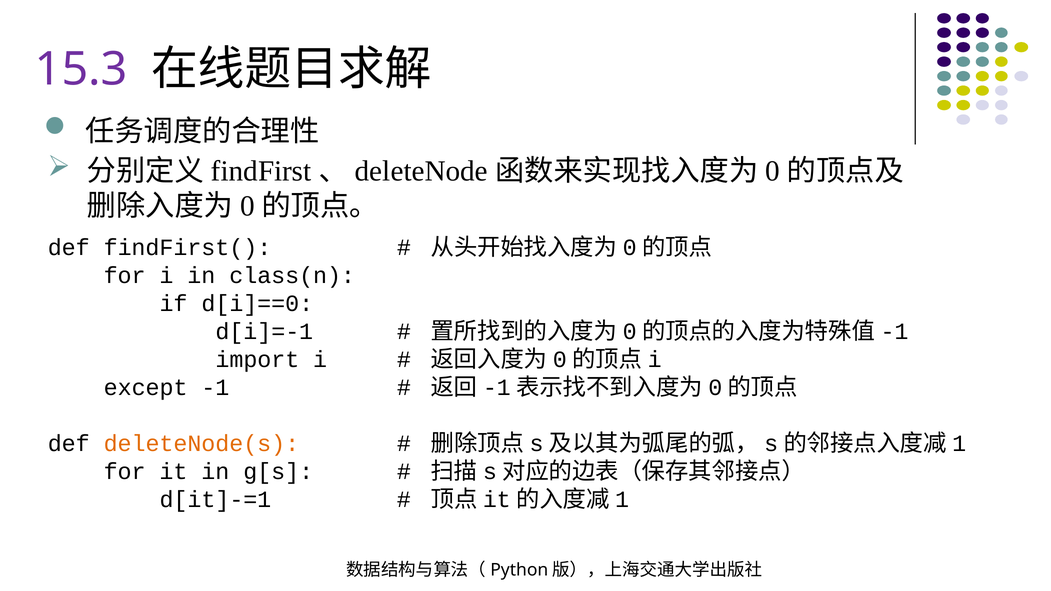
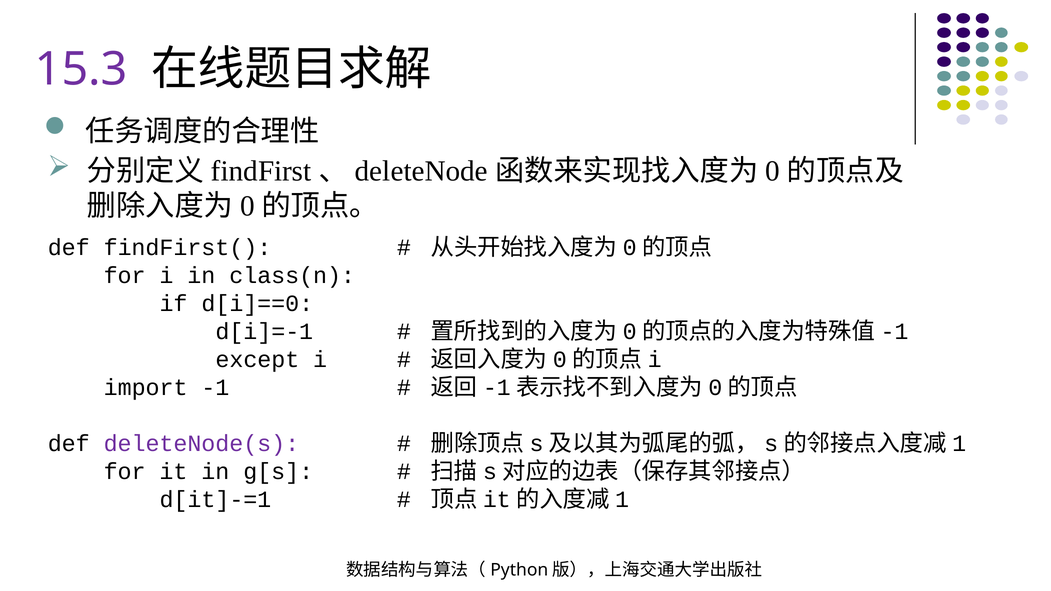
import: import -> except (257, 360)
except: except -> import (146, 388)
deleteNode(s colour: orange -> purple (201, 444)
